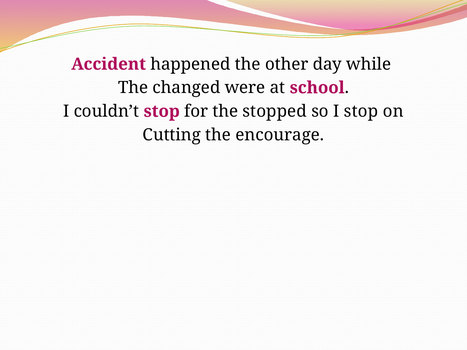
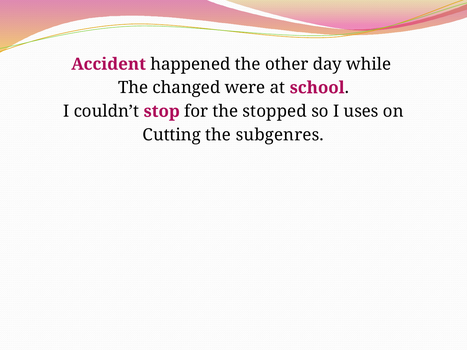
I stop: stop -> uses (361, 111)
encourage: encourage -> subgenres (280, 135)
